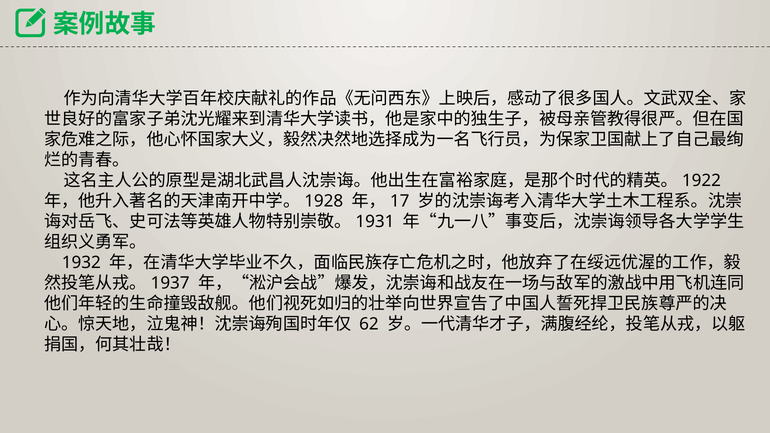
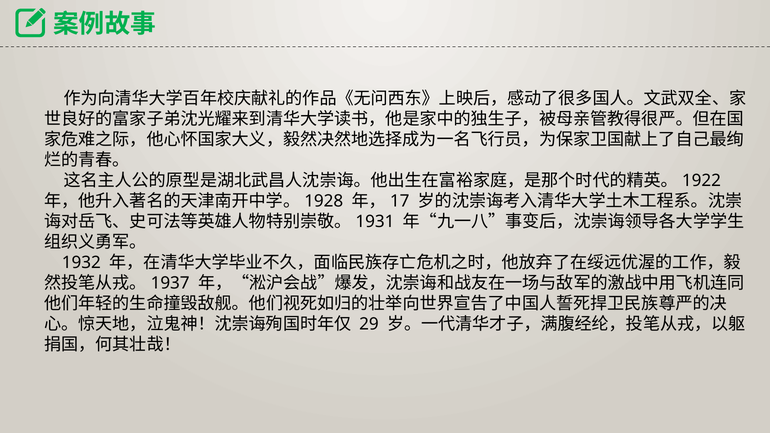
62: 62 -> 29 (369, 324)
